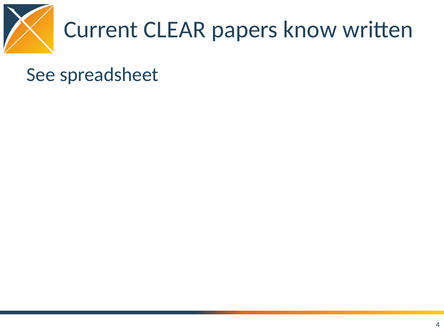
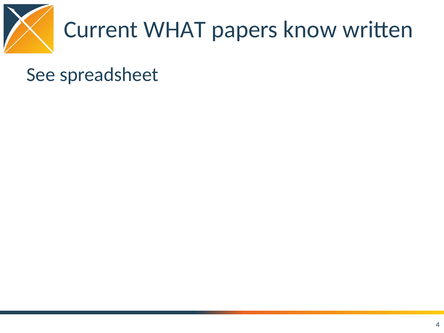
CLEAR: CLEAR -> WHAT (175, 29)
